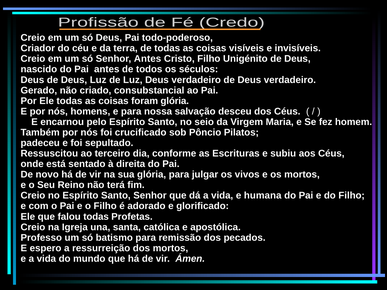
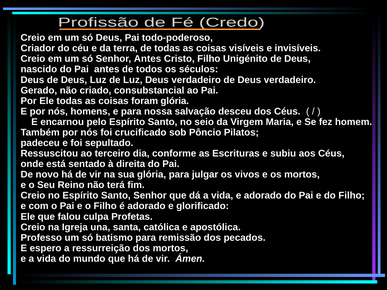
e humana: humana -> adorado (263, 196)
falou todas: todas -> culpa (96, 217)
